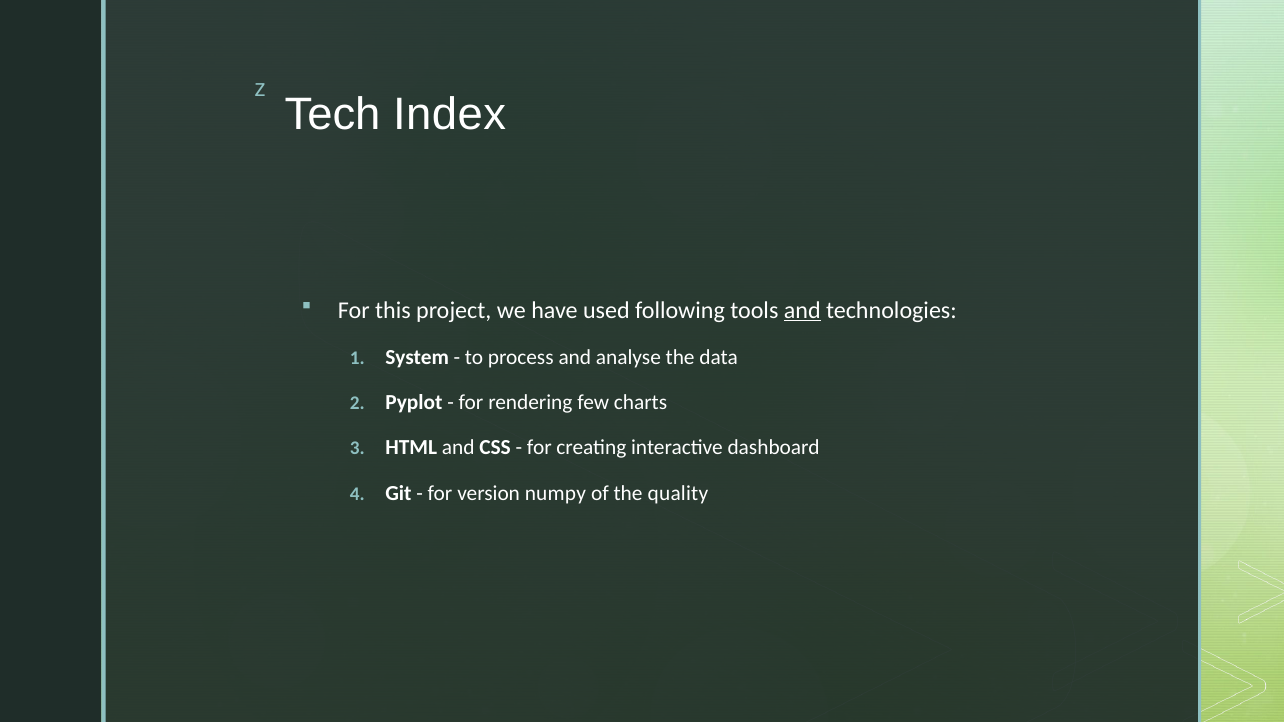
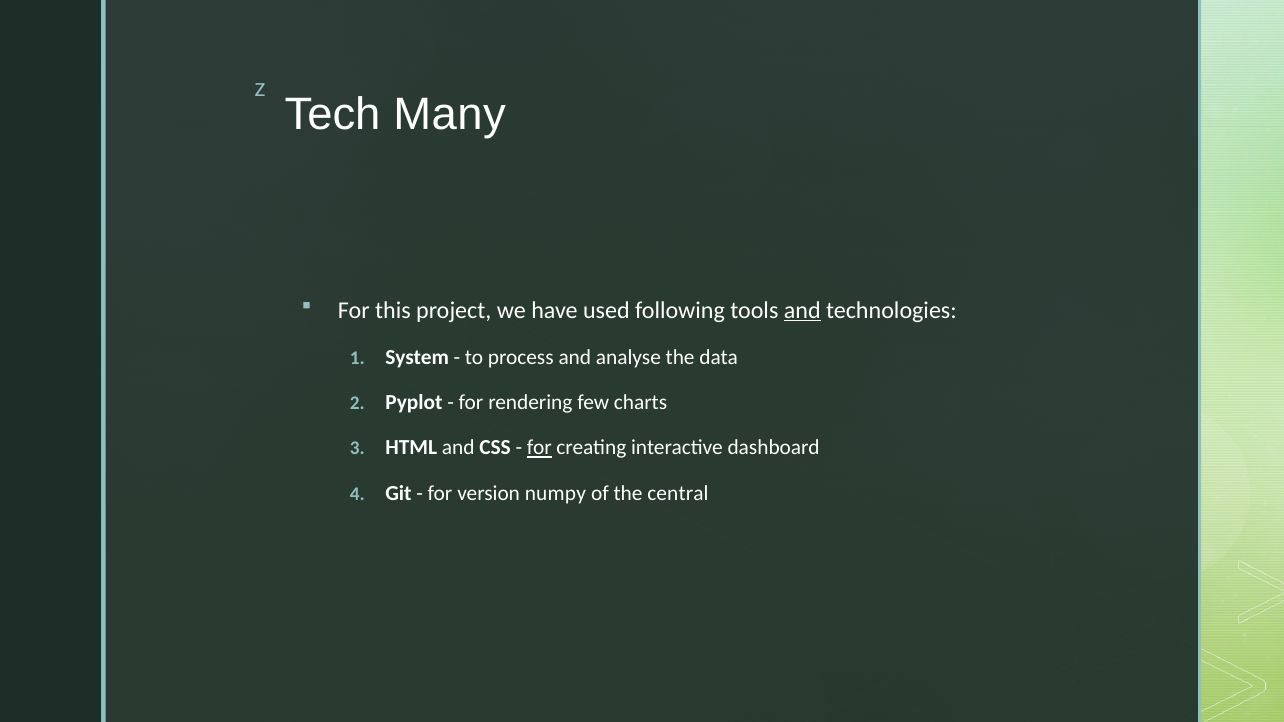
Index: Index -> Many (450, 114)
for underline: none -> present (539, 448)
quality: quality -> central (678, 494)
